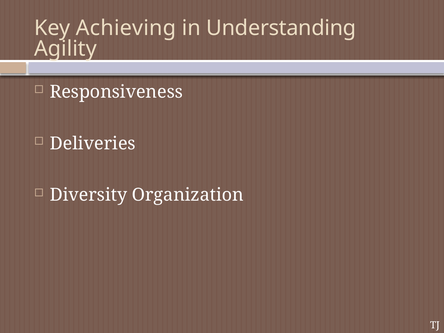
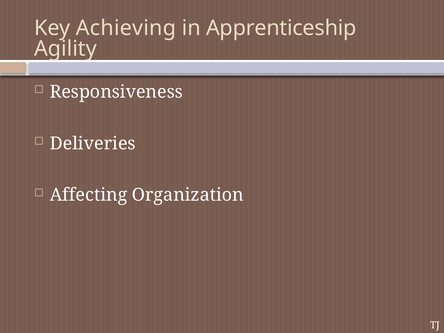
Understanding: Understanding -> Apprenticeship (281, 28)
Diversity: Diversity -> Affecting (88, 195)
